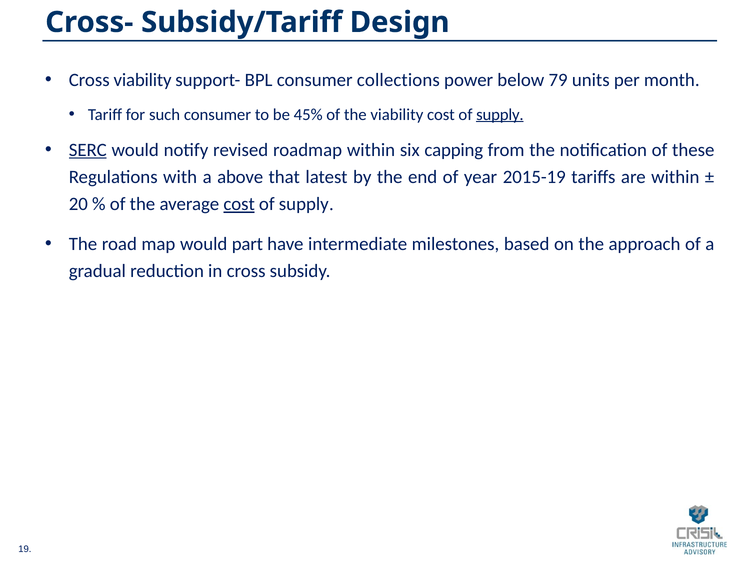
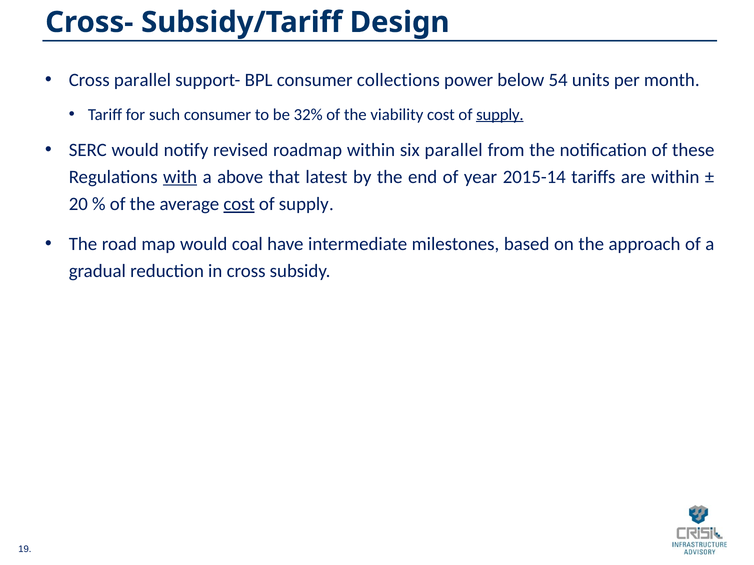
Cross viability: viability -> parallel (142, 80)
79: 79 -> 54 (558, 80)
45%: 45% -> 32% (308, 115)
SERC underline: present -> none (88, 150)
six capping: capping -> parallel (454, 150)
with underline: none -> present (180, 177)
2015-19: 2015-19 -> 2015-14 (534, 177)
part: part -> coal (247, 244)
